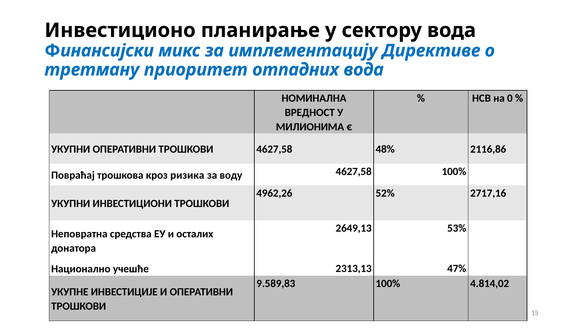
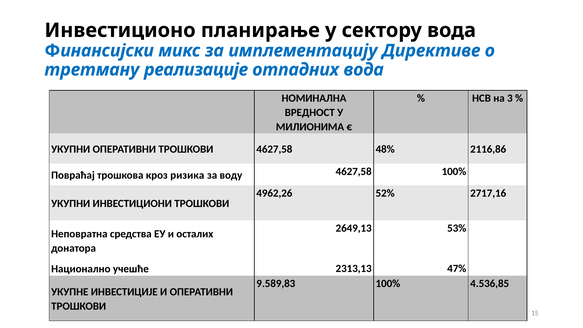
приоритет: приоритет -> реализације (196, 70)
0: 0 -> 3 (510, 98)
4.814,02: 4.814,02 -> 4.536,85 (490, 284)
